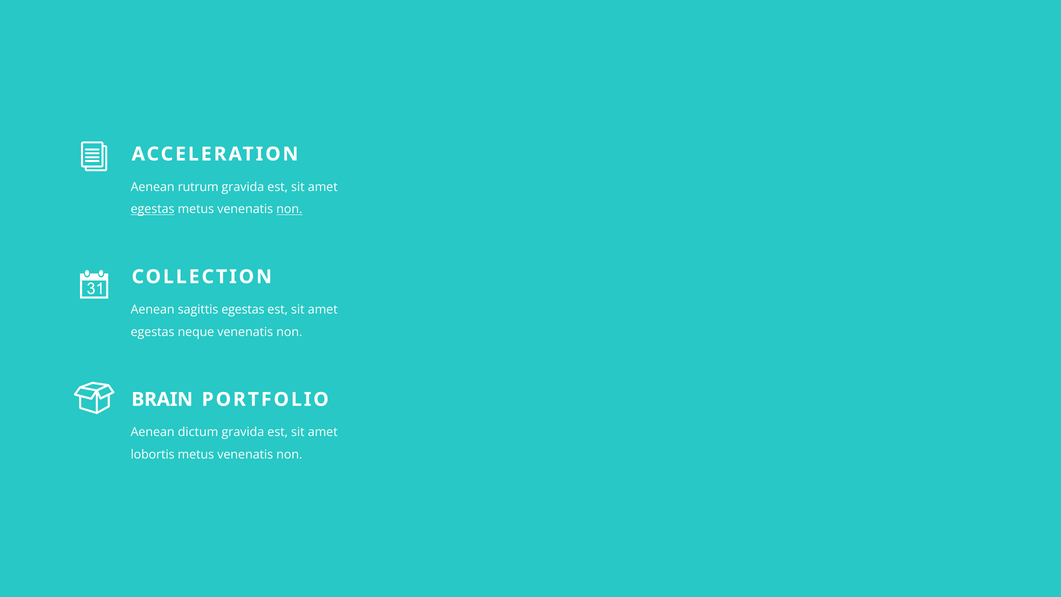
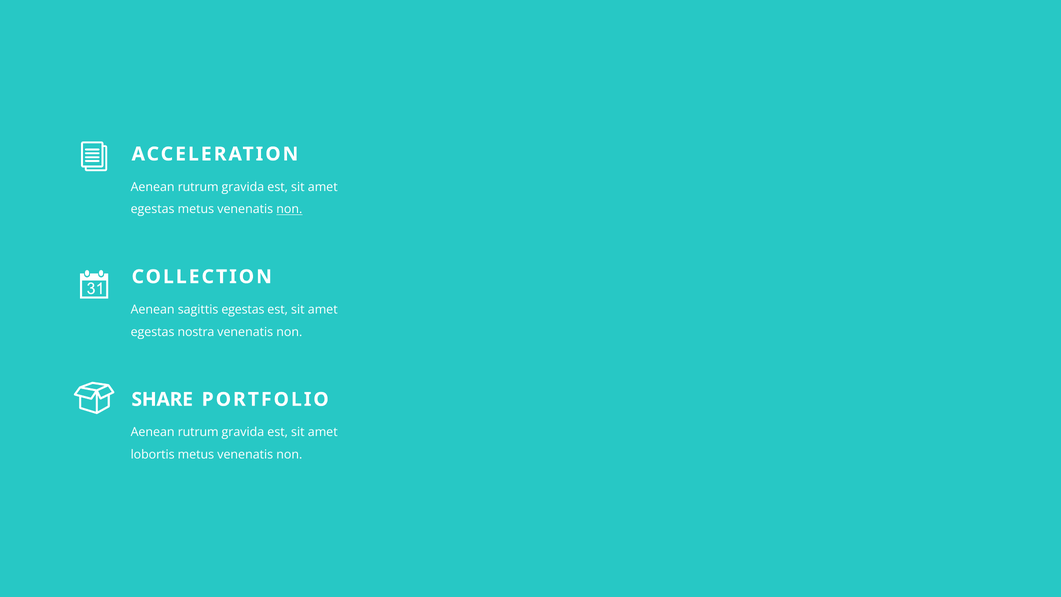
egestas underline: present -> none (153, 209)
neque: neque -> nostra (196, 332)
BRAIN: BRAIN -> SHARE (162, 399)
dictum: dictum -> rutrum (198, 432)
